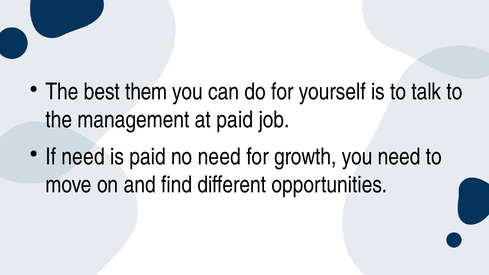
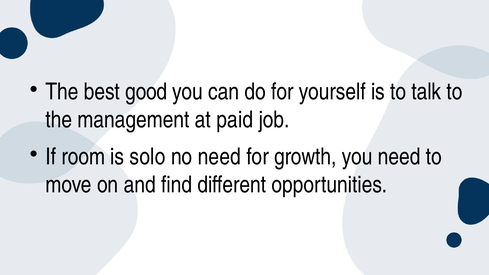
them: them -> good (146, 92)
If need: need -> room (83, 157)
is paid: paid -> solo (147, 157)
